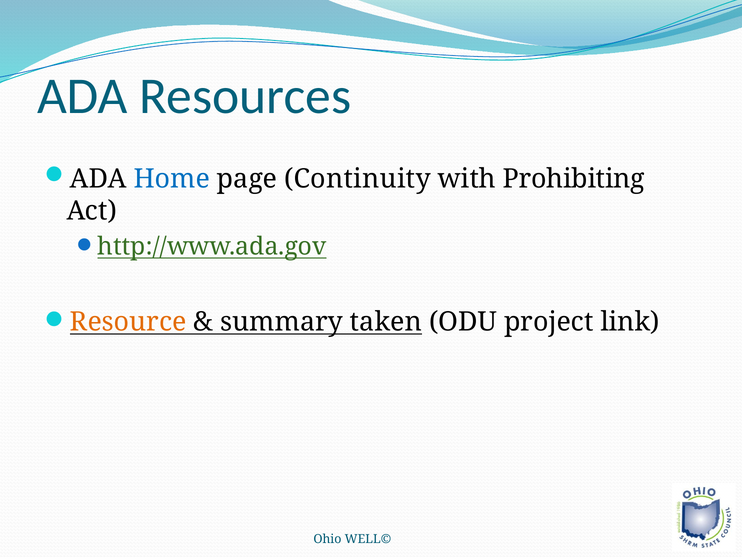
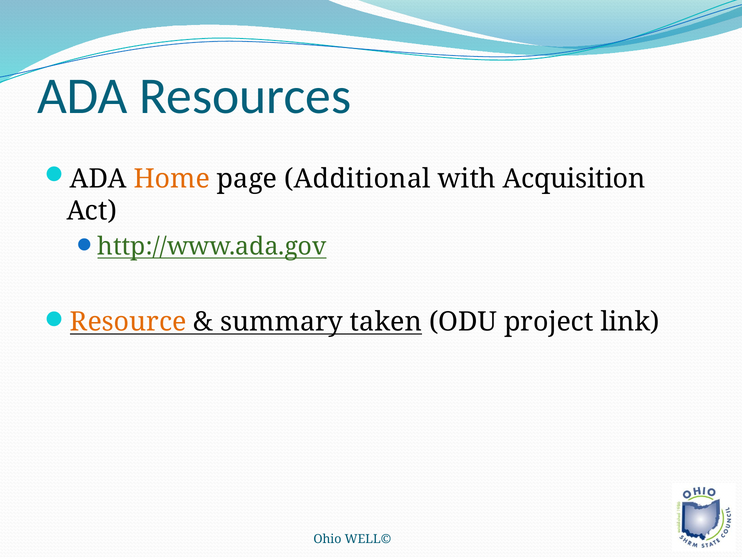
Home colour: blue -> orange (172, 179)
Continuity: Continuity -> Additional (357, 179)
Prohibiting: Prohibiting -> Acquisition (574, 179)
